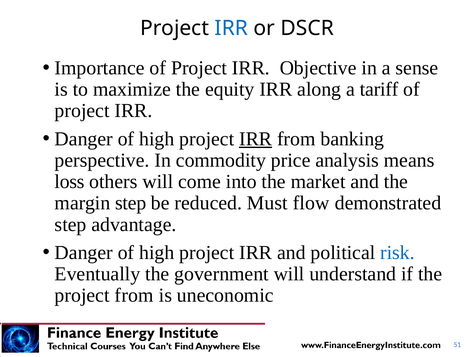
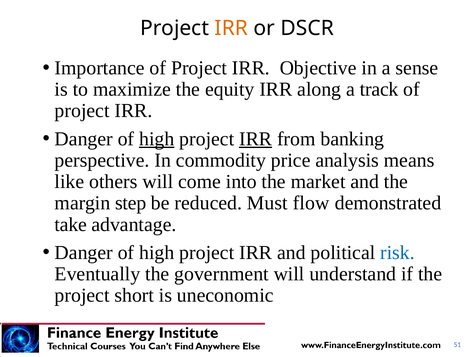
IRR colour: blue -> orange (231, 28)
tariff: tariff -> track (379, 89)
high underline: none -> present (157, 139)
loss: loss -> like (69, 181)
step: step -> take (71, 224)
project from: from -> short (134, 295)
